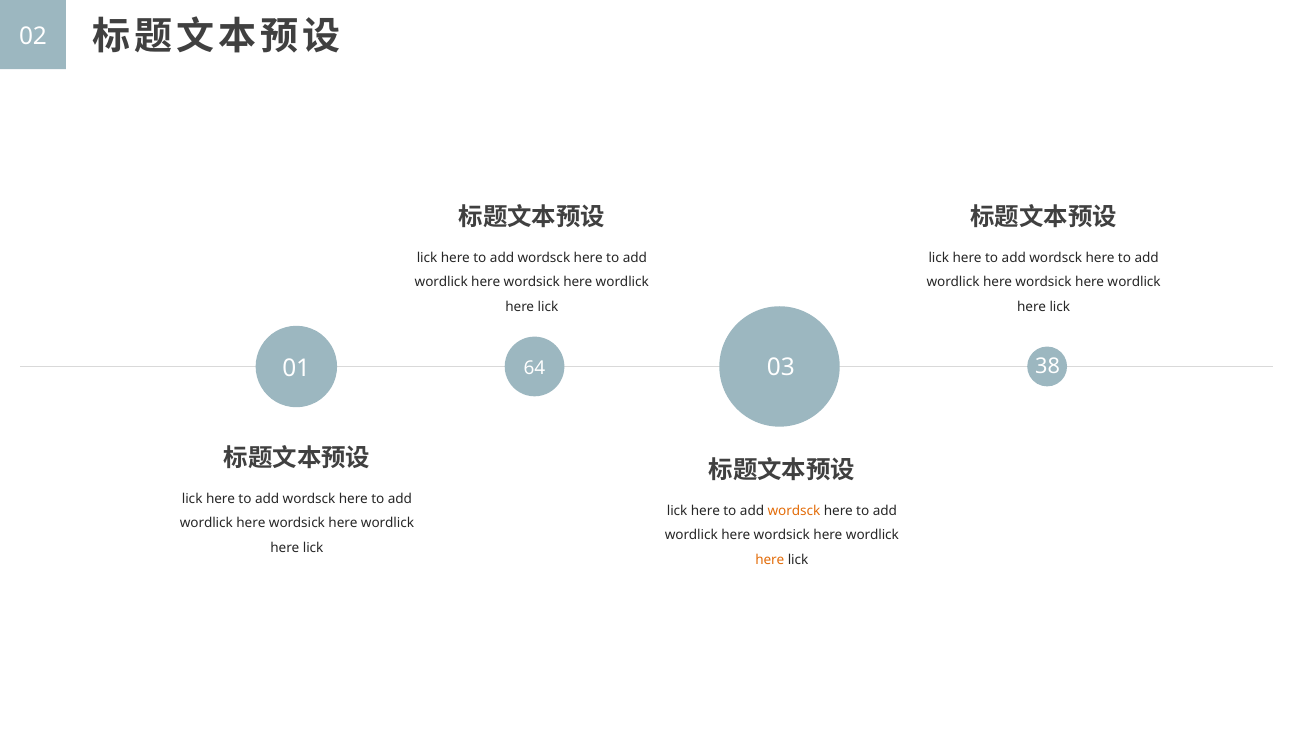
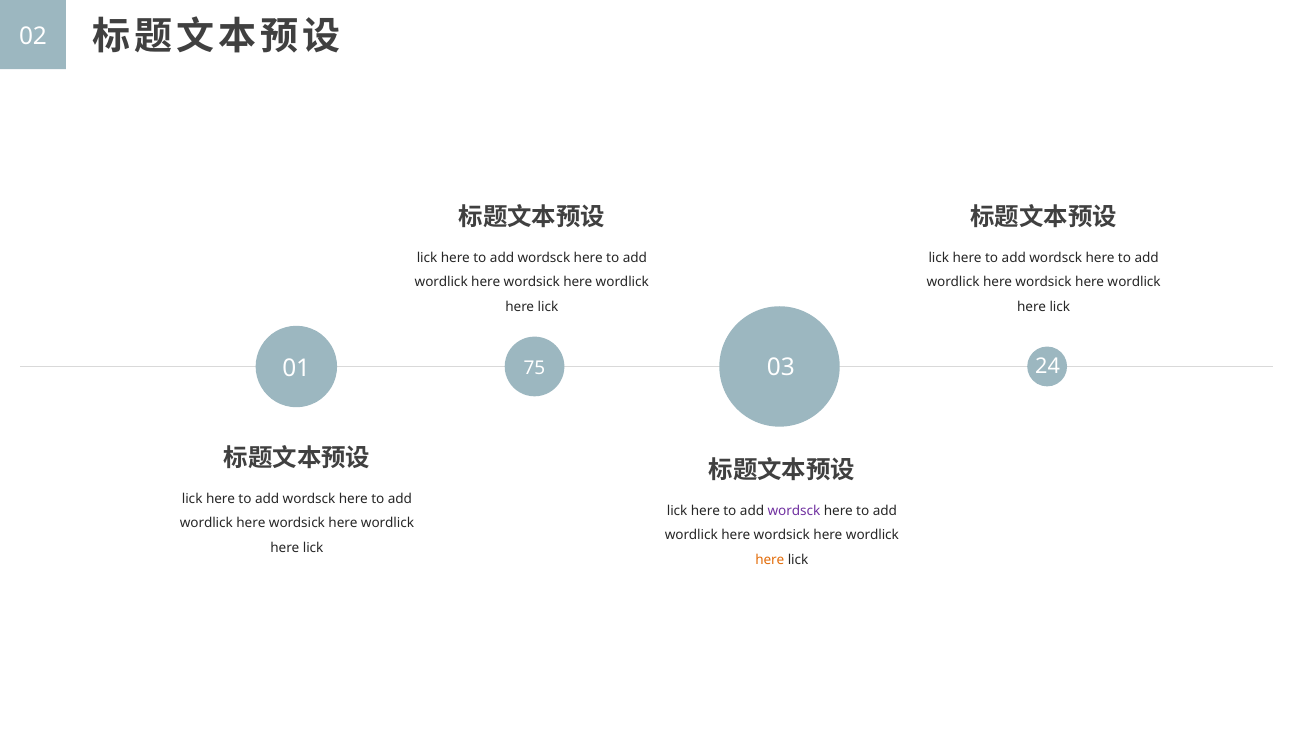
38: 38 -> 24 (1048, 366)
64: 64 -> 75 (535, 368)
wordsck colour: orange -> purple (794, 511)
